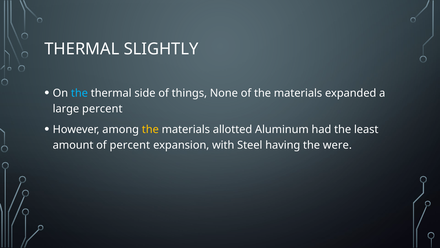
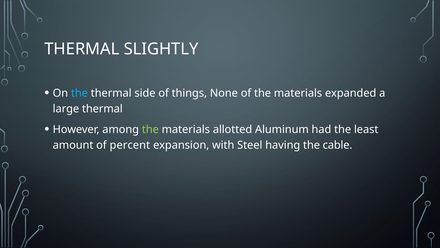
large percent: percent -> thermal (102, 109)
the colour: yellow -> light green (150, 129)
were: were -> cable (338, 145)
